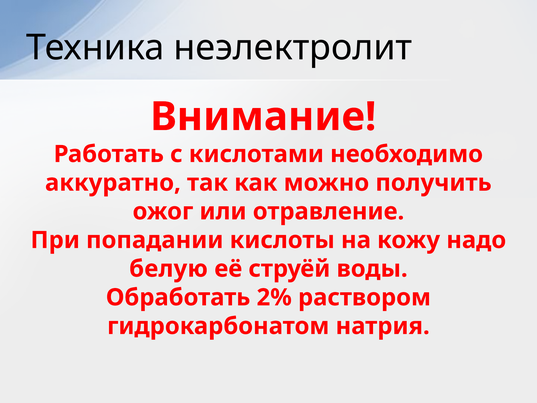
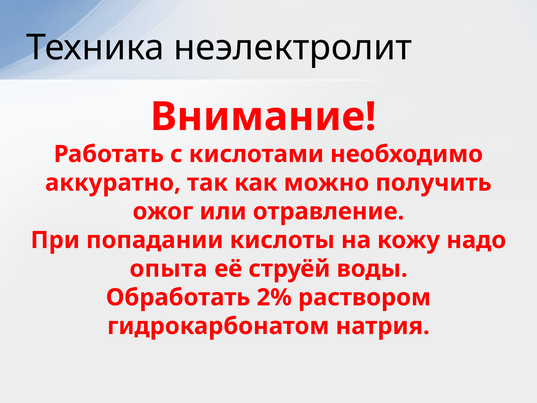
белую: белую -> опыта (168, 269)
